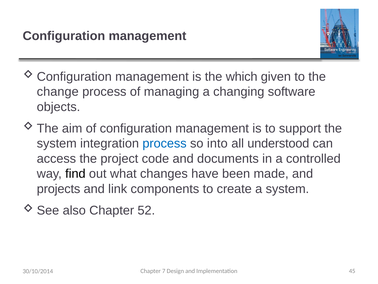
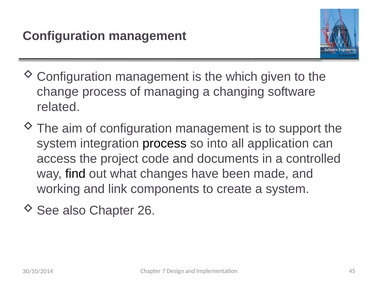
objects: objects -> related (58, 107)
process colour: blue -> black (165, 143)
understood: understood -> application (278, 143)
projects: projects -> working (58, 189)
52: 52 -> 26 (146, 210)
